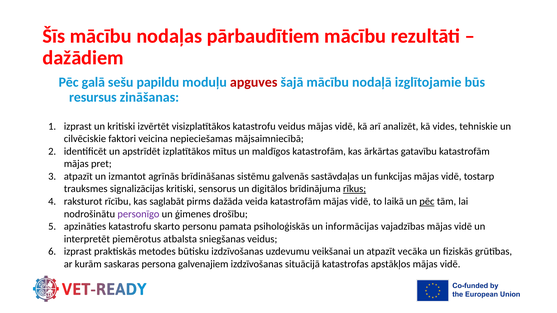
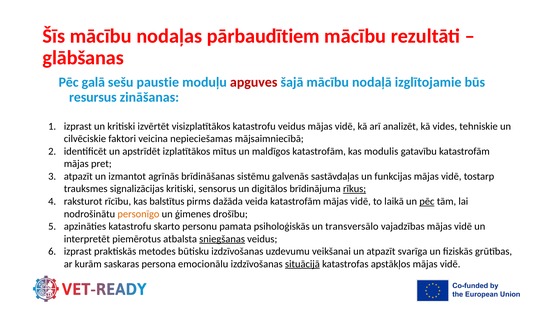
dažādiem: dažādiem -> glābšanas (83, 58)
papildu: papildu -> paustie (158, 82)
ārkārtas: ārkārtas -> modulis (381, 151)
saglabāt: saglabāt -> balstītus (167, 202)
personīgo colour: purple -> orange (138, 214)
informācijas: informācijas -> transversālo (352, 227)
sniegšanas underline: none -> present (222, 239)
vecāka: vecāka -> svarīga (413, 252)
galvenajiem: galvenajiem -> emocionālu (203, 264)
situācijā underline: none -> present (302, 264)
